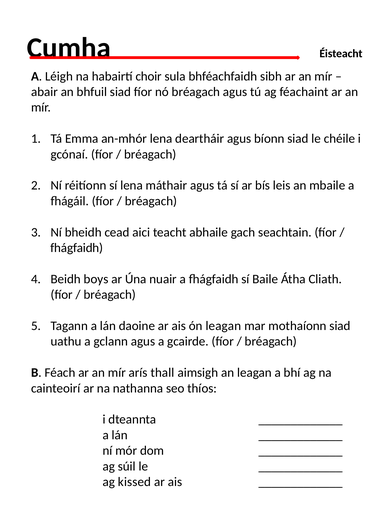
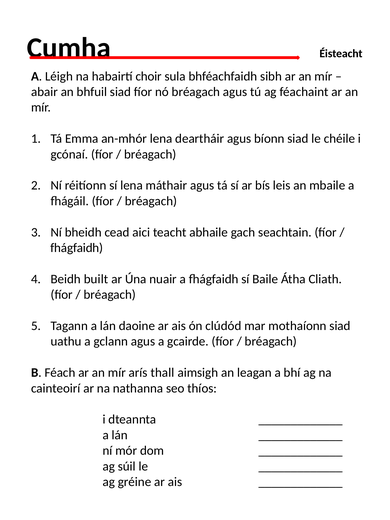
boys: boys -> built (96, 279)
ón leagan: leagan -> clúdód (223, 326)
kissed: kissed -> gréine (135, 482)
